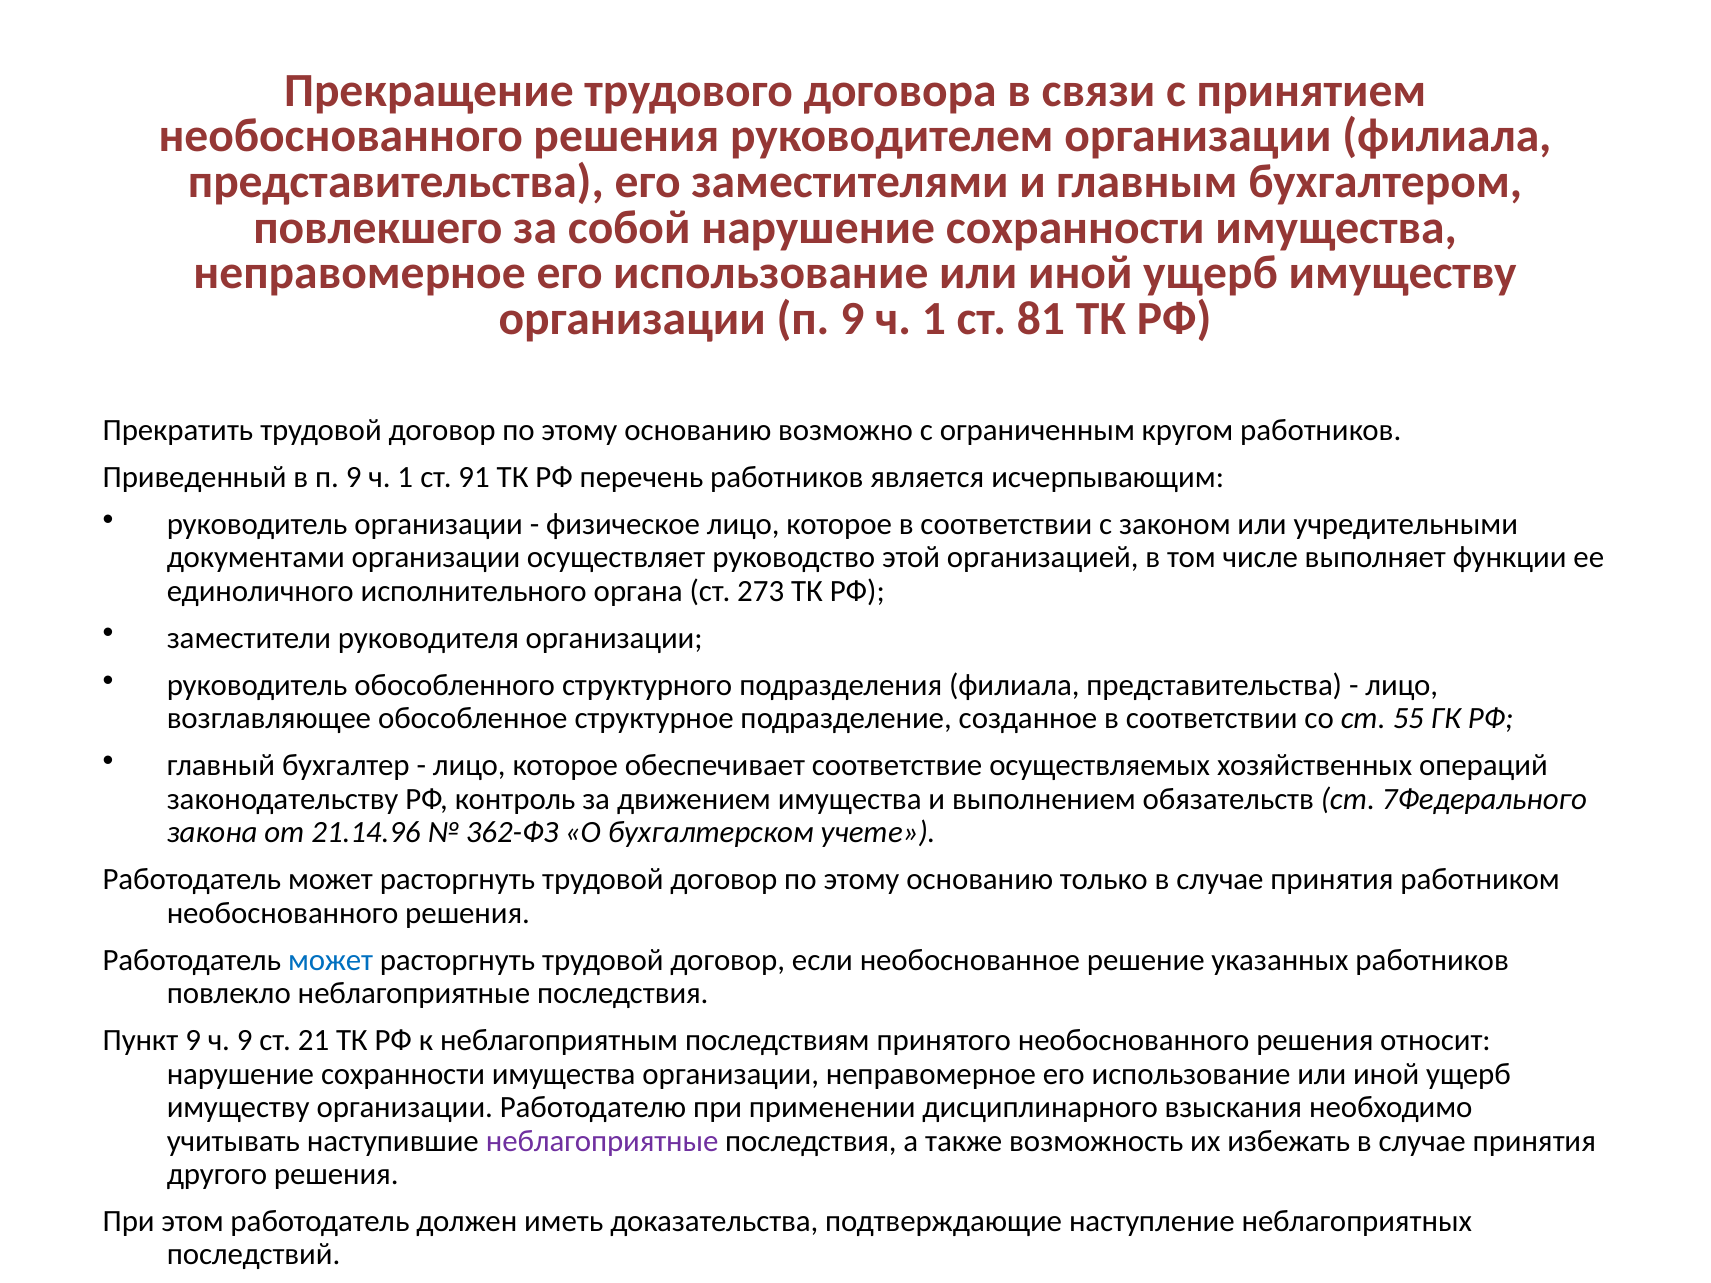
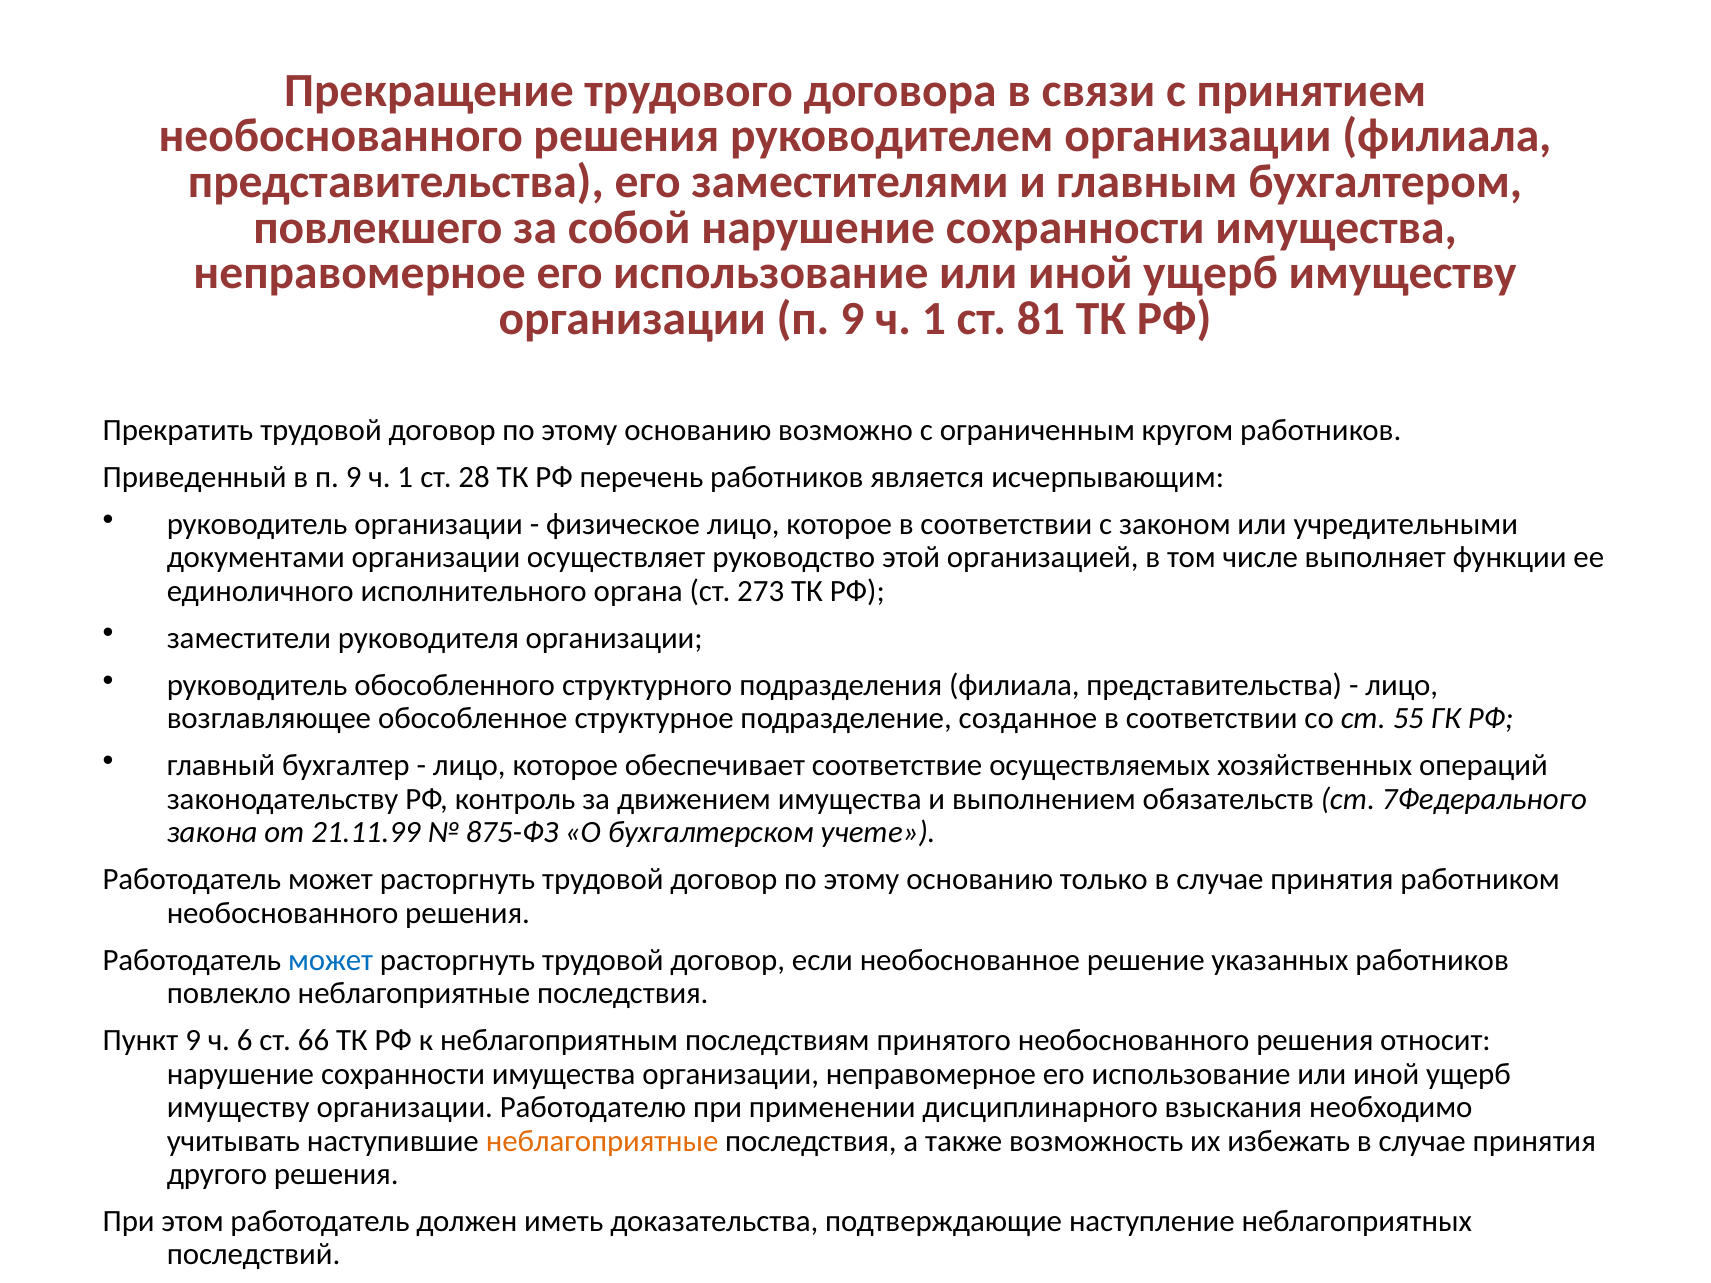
91: 91 -> 28 (474, 477)
21.14.96: 21.14.96 -> 21.11.99 (366, 833)
362-ФЗ: 362-ФЗ -> 875-ФЗ (512, 833)
ч 9: 9 -> 6 (245, 1041)
21: 21 -> 66 (314, 1041)
неблагоприятные colour: purple -> orange (602, 1141)
